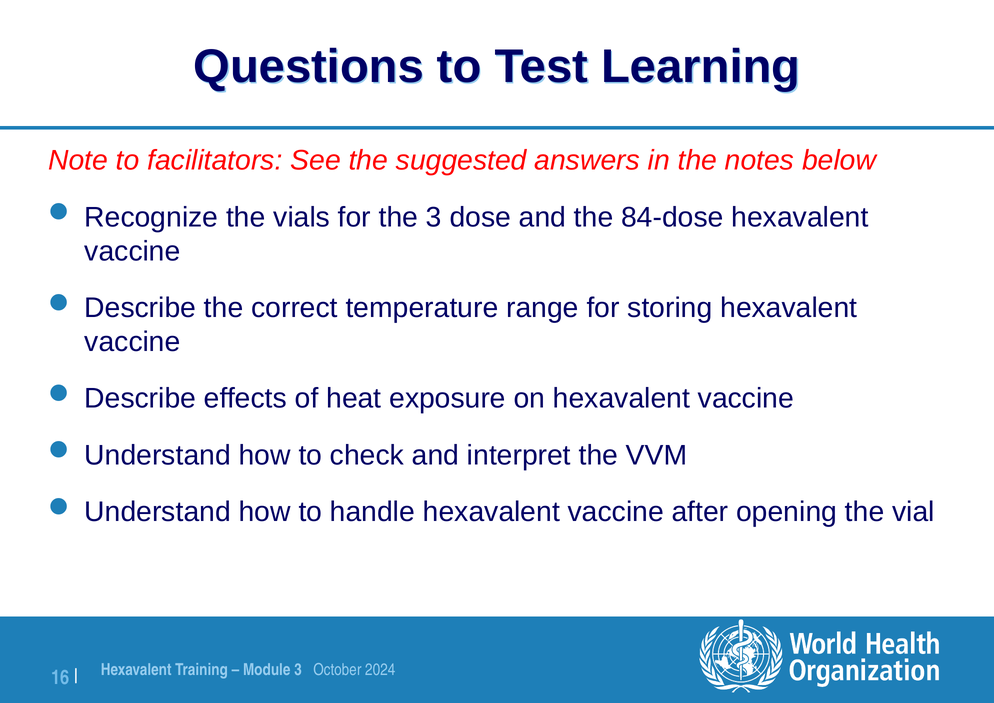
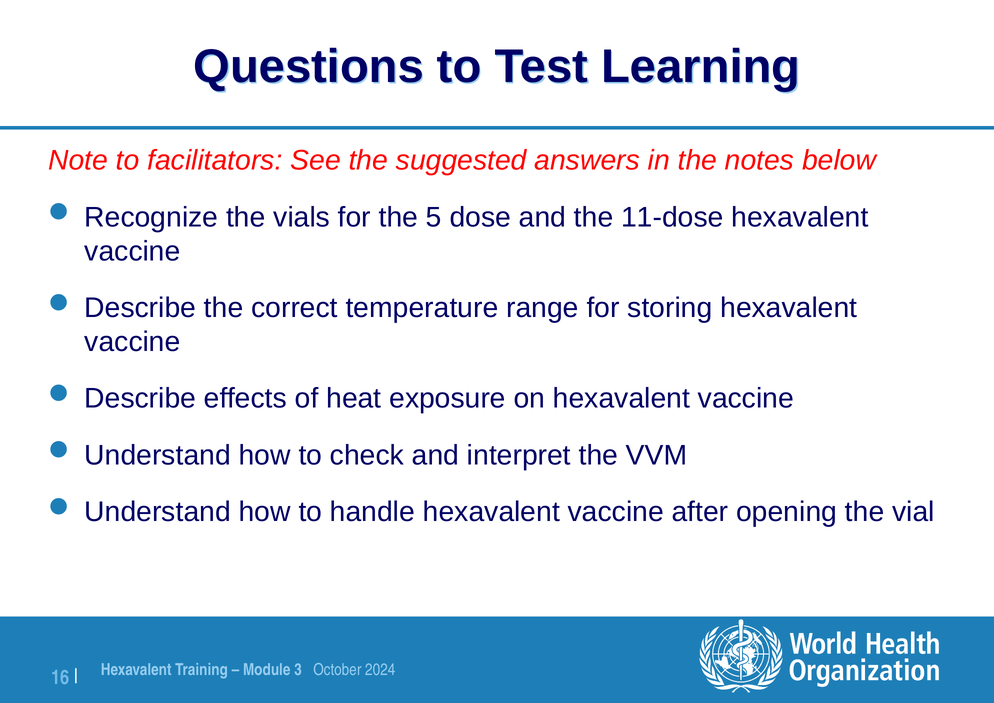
the 3: 3 -> 5 (434, 217)
84-dose: 84-dose -> 11-dose (672, 217)
